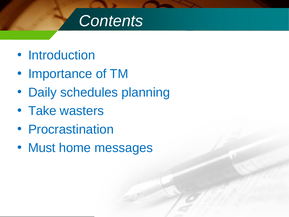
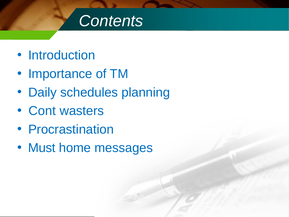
Take: Take -> Cont (42, 111)
